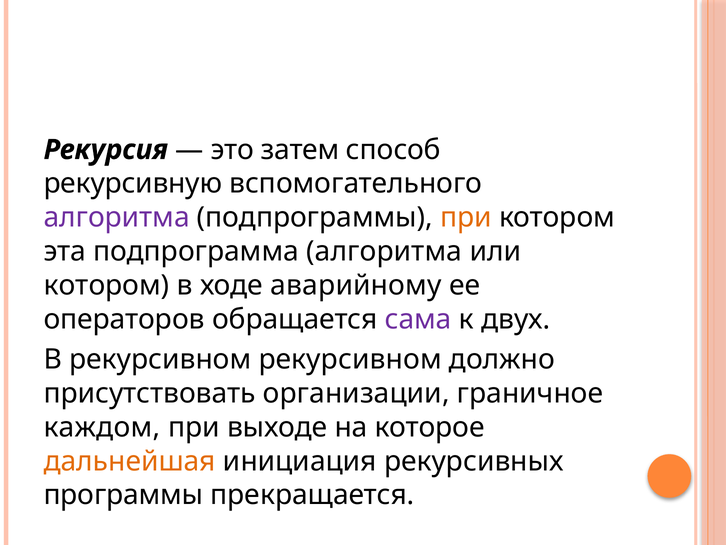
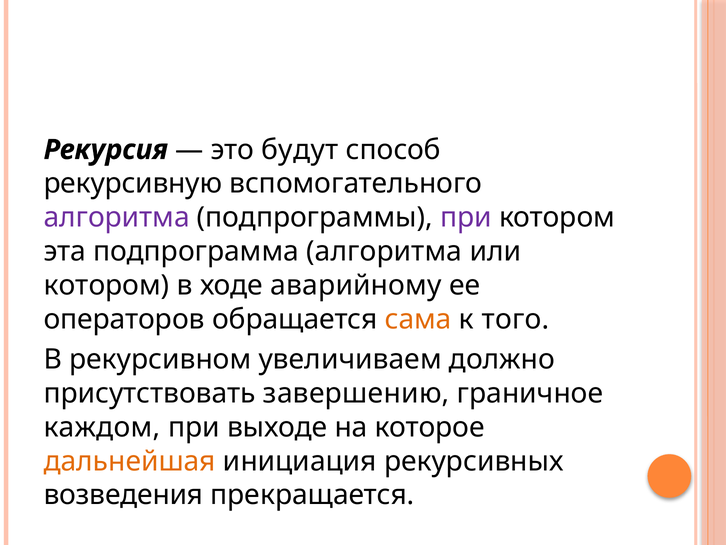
затем: затем -> будут (300, 150)
при colour: orange -> purple (466, 217)
сама colour: purple -> orange (418, 319)
двух: двух -> того (516, 319)
рекурсивном рекурсивном: рекурсивном -> увеличиваем (350, 359)
организации: организации -> завершению (356, 393)
программы: программы -> возведения (123, 495)
